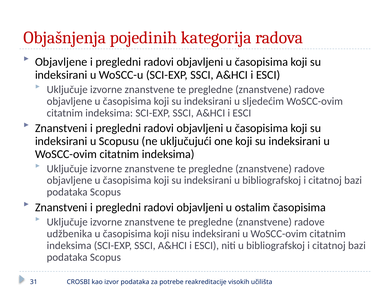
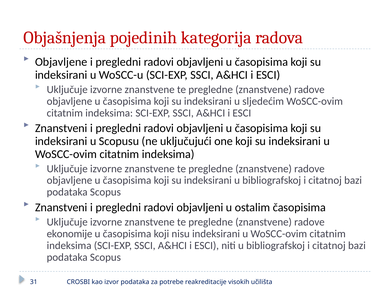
udžbenika: udžbenika -> ekonomije (70, 233)
